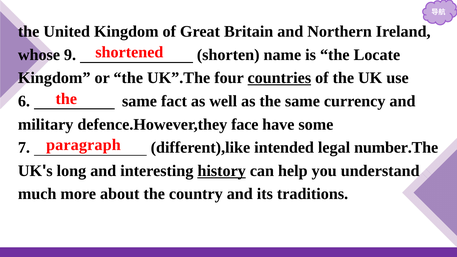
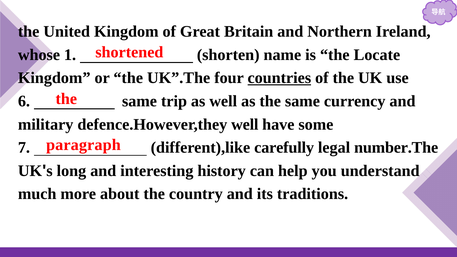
9: 9 -> 1 (70, 55)
fact: fact -> trip (174, 101)
defence.However,they face: face -> well (245, 124)
intended: intended -> carefully (284, 148)
history underline: present -> none (222, 171)
